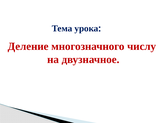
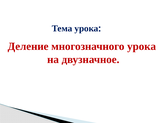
многозначного числу: числу -> урока (142, 46)
